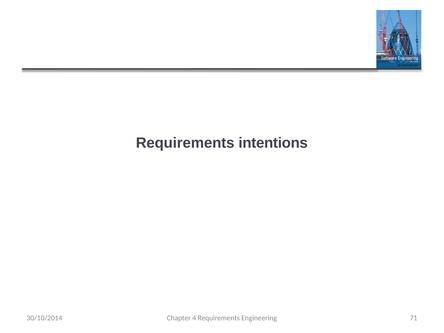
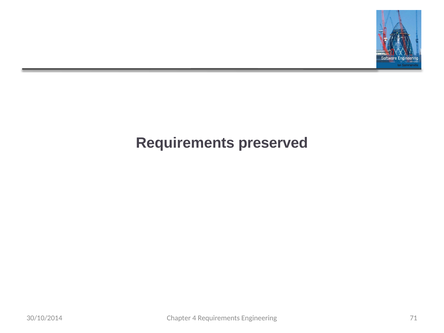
intentions: intentions -> preserved (273, 143)
